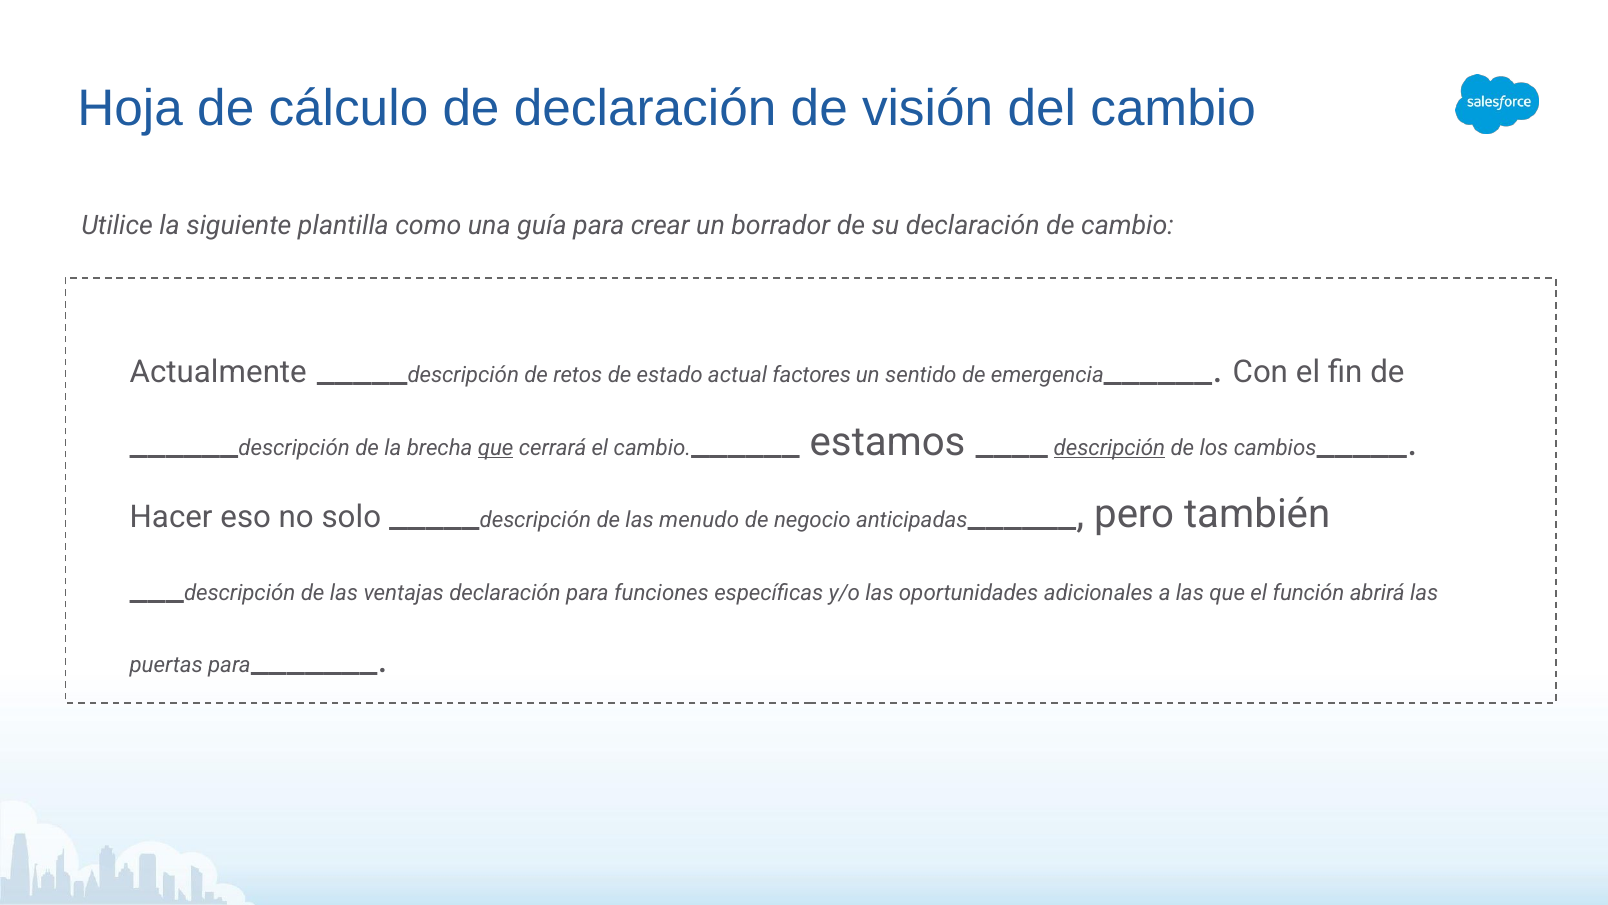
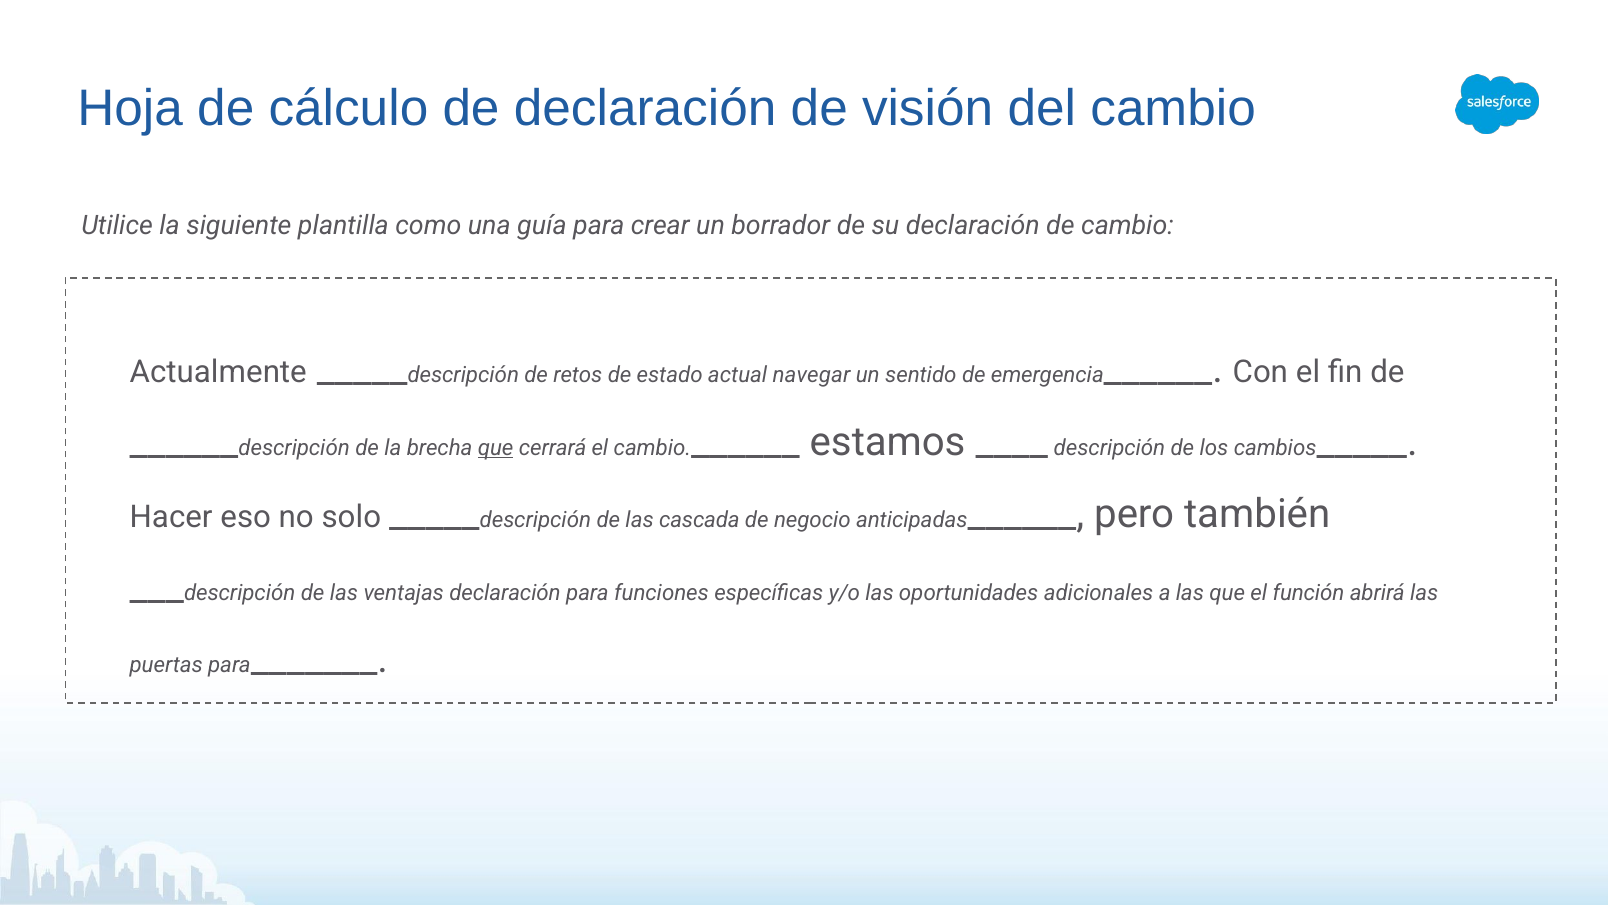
factores: factores -> navegar (811, 375)
descripción underline: present -> none (1109, 448)
menudo: menudo -> cascada (699, 520)
